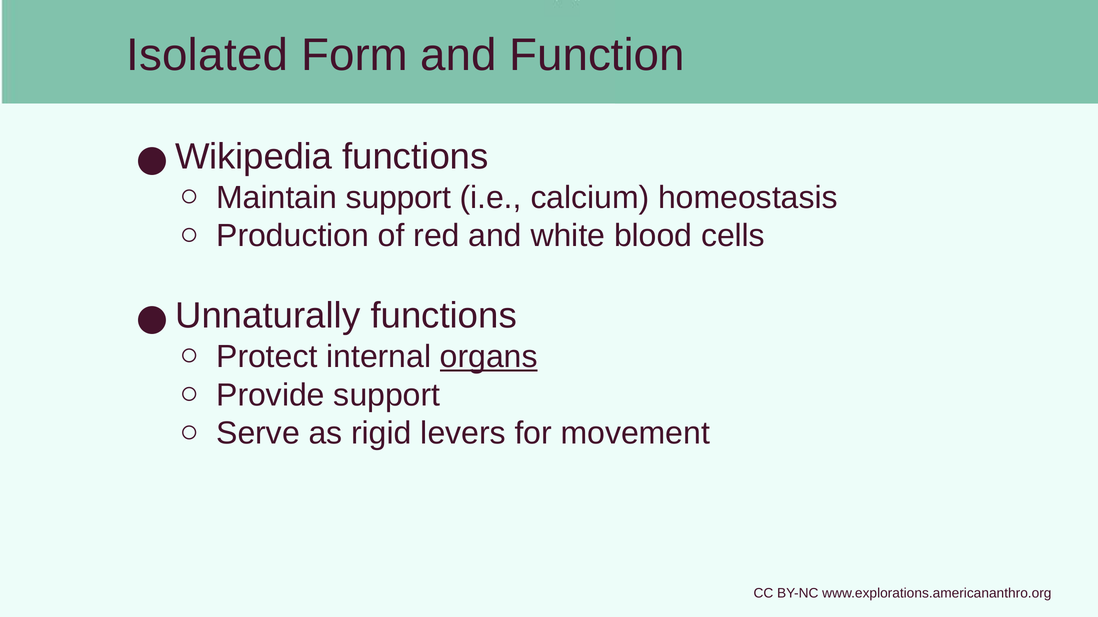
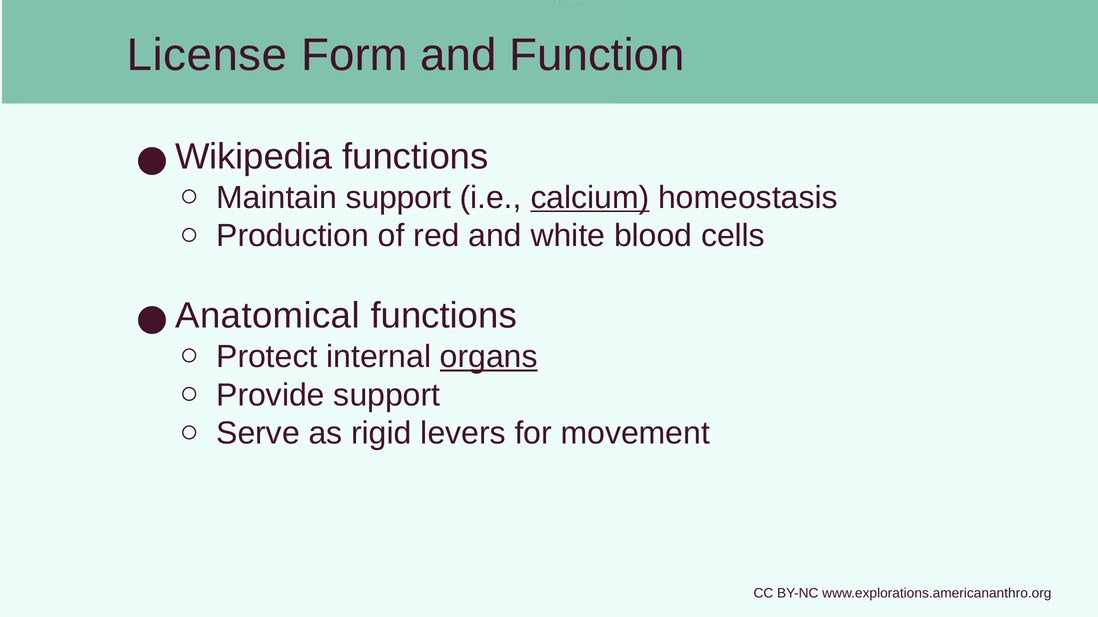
Isolated: Isolated -> License (207, 55)
calcium underline: none -> present (590, 198)
Unnaturally: Unnaturally -> Anatomical (268, 316)
